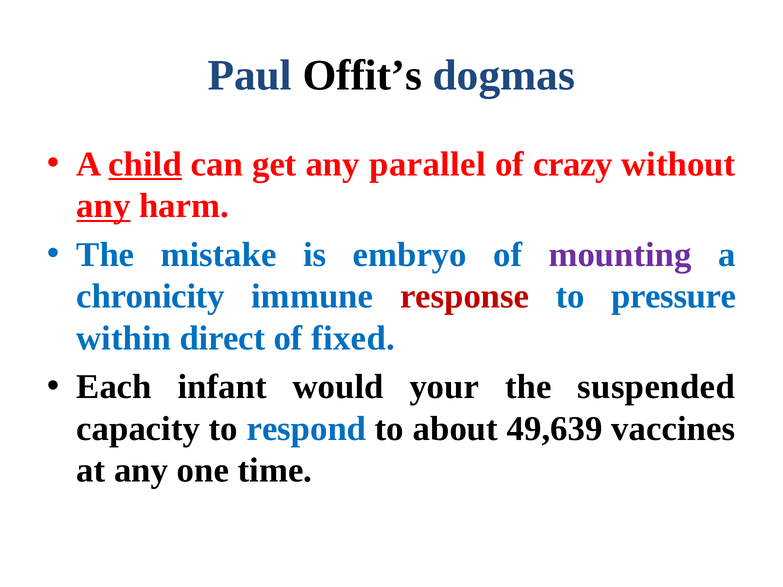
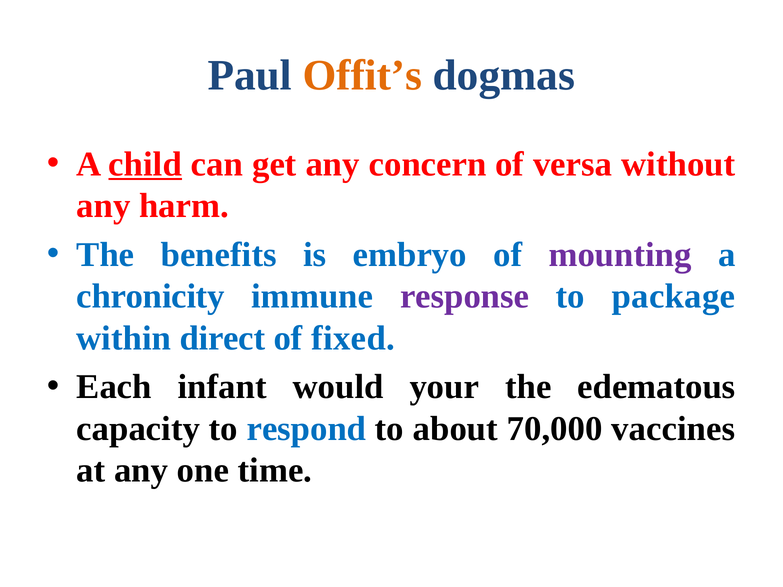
Offit’s colour: black -> orange (362, 75)
parallel: parallel -> concern (428, 164)
crazy: crazy -> versa (573, 164)
any underline: present -> none (103, 206)
mistake: mistake -> benefits (219, 255)
response colour: red -> purple (465, 297)
pressure: pressure -> package (673, 297)
suspended: suspended -> edematous (656, 387)
49,639: 49,639 -> 70,000 (555, 429)
